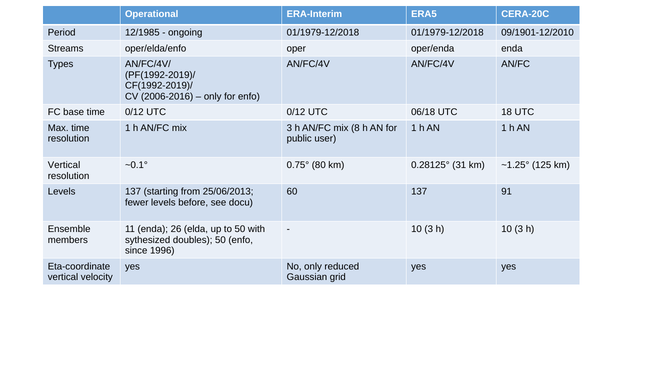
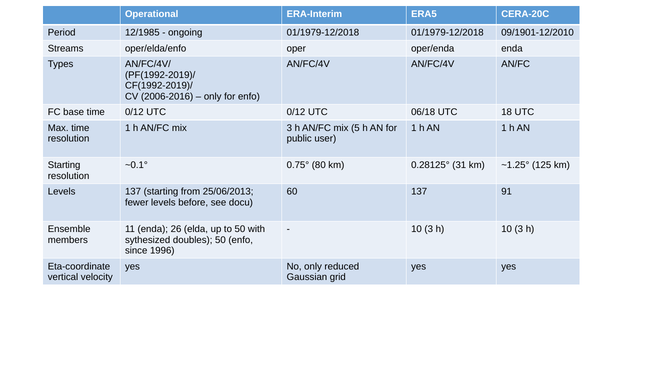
8: 8 -> 5 (355, 128)
Vertical: Vertical -> Starting (64, 165)
